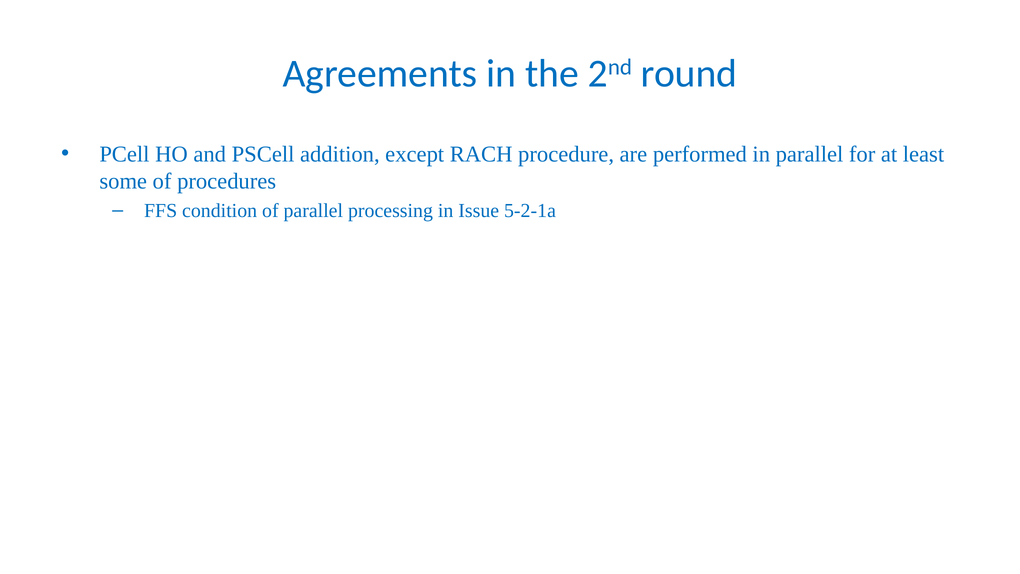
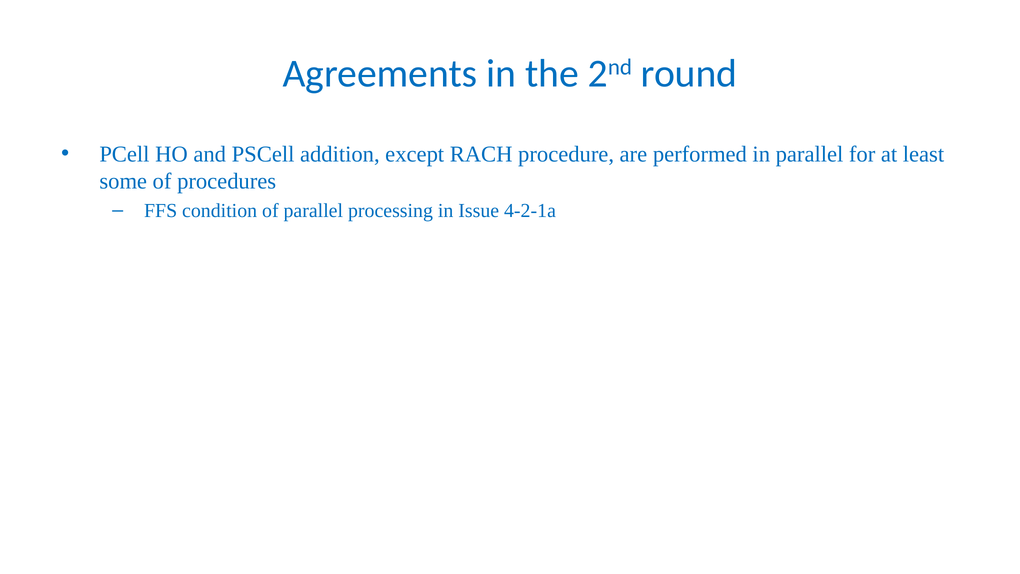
5-2-1a: 5-2-1a -> 4-2-1a (530, 211)
